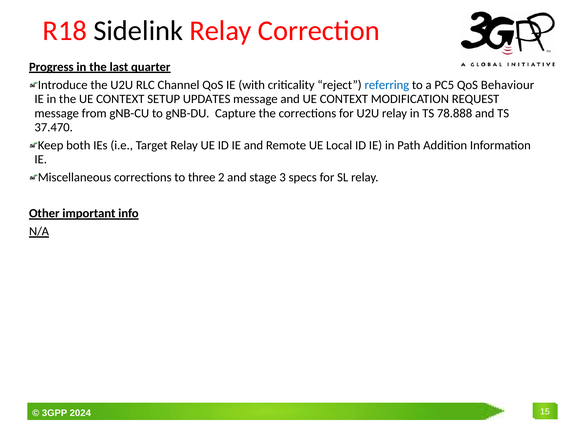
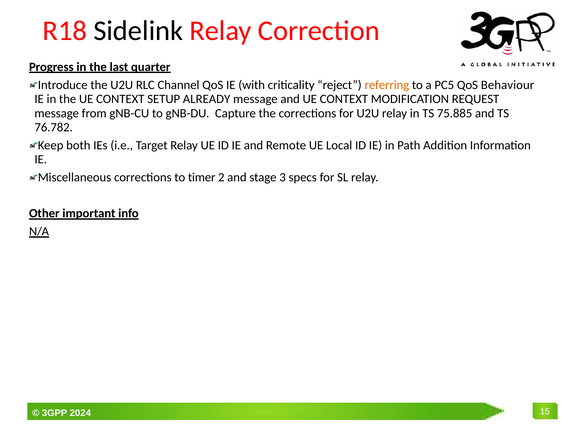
referring colour: blue -> orange (387, 85)
UPDATES: UPDATES -> ALREADY (207, 99)
78.888: 78.888 -> 75.885 (455, 113)
37.470: 37.470 -> 76.782 (54, 127)
three: three -> timer (202, 178)
